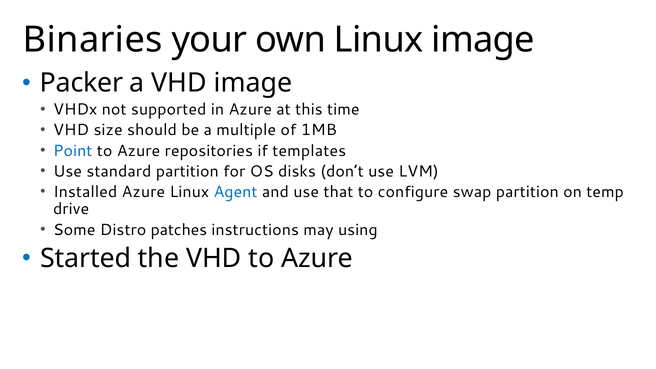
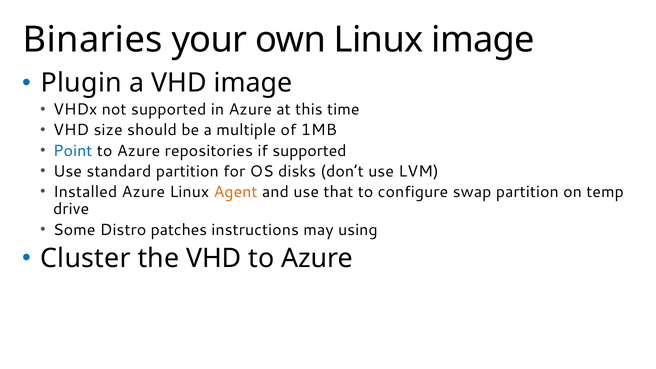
Packer: Packer -> Plugin (81, 83)
if templates: templates -> supported (309, 151)
Agent colour: blue -> orange (236, 192)
Started: Started -> Cluster (85, 258)
